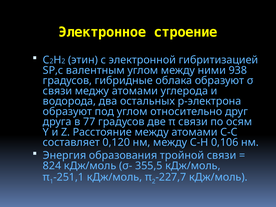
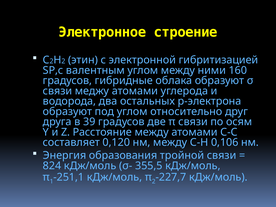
938: 938 -> 160 (238, 70)
77: 77 -> 39 (89, 122)
